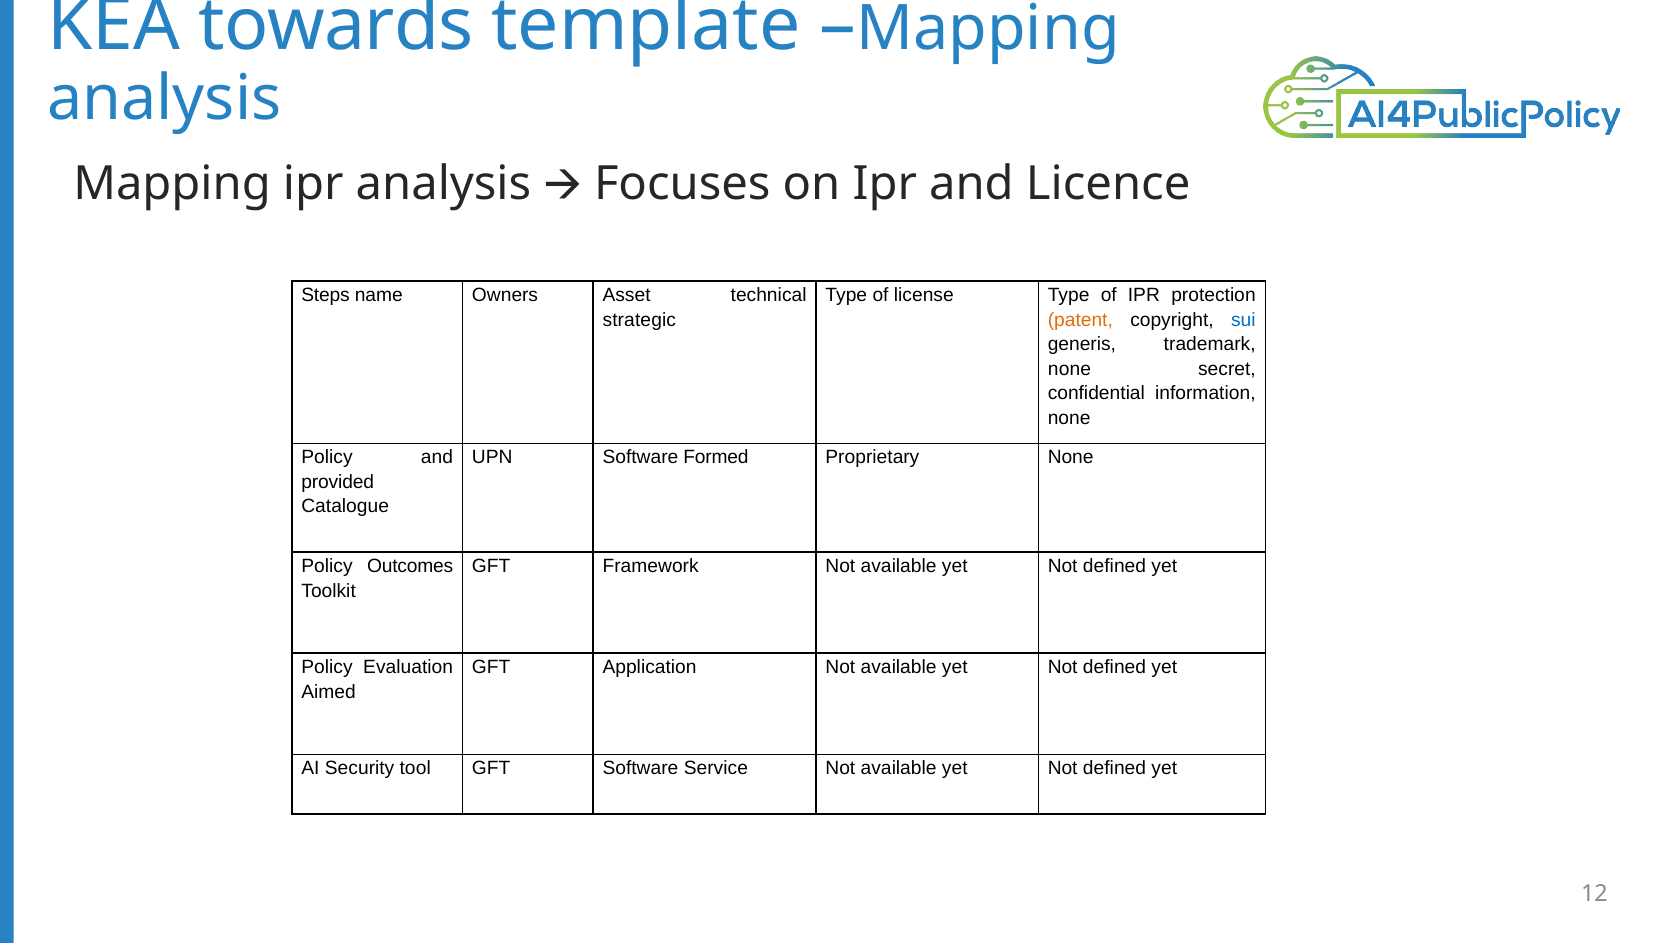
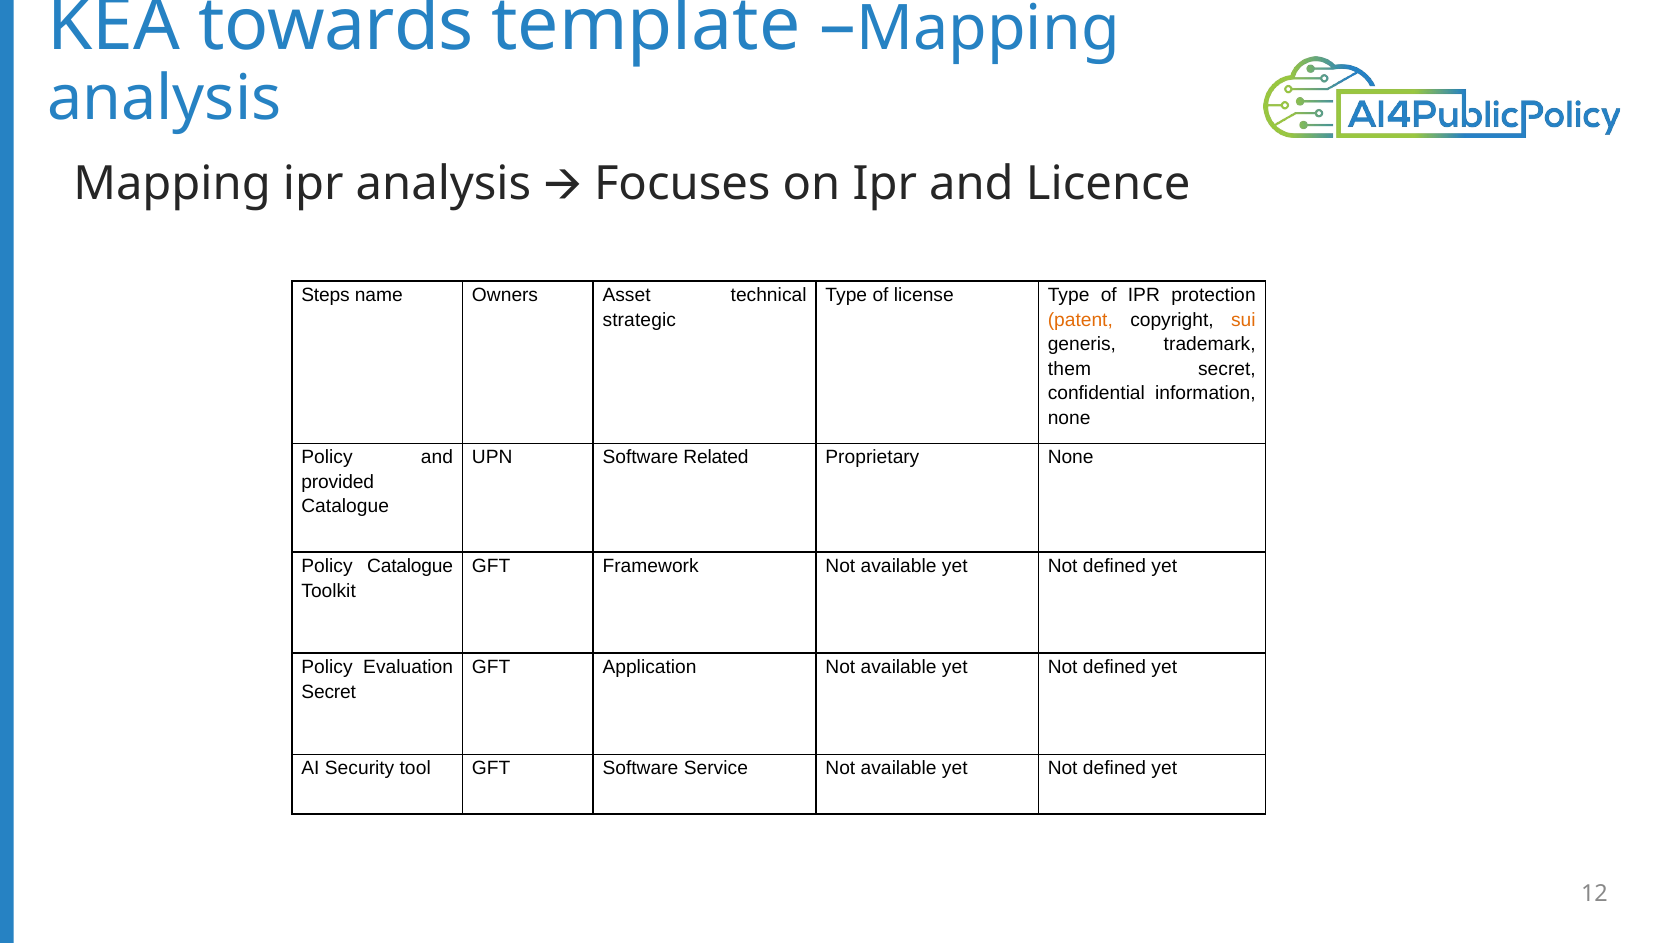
sui colour: blue -> orange (1243, 320)
none: none -> them (1070, 369)
Formed: Formed -> Related (716, 457)
Policy Outcomes: Outcomes -> Catalogue (410, 566)
Aimed: Aimed -> Secret (329, 692)
